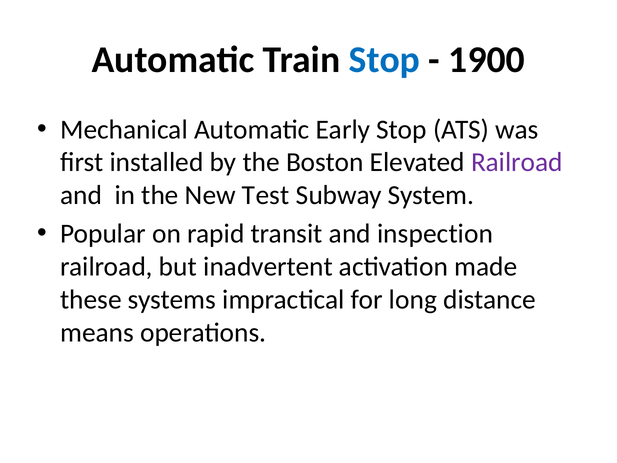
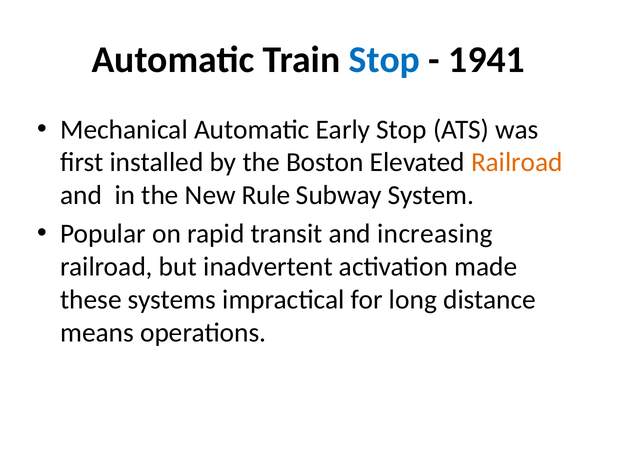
1900: 1900 -> 1941 (487, 60)
Railroad colour: purple -> orange (517, 162)
Test: Test -> Rule (266, 195)
inspection: inspection -> increasing (435, 234)
